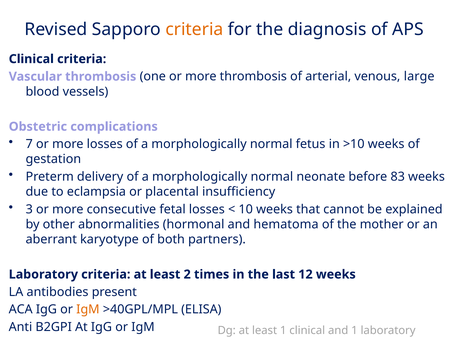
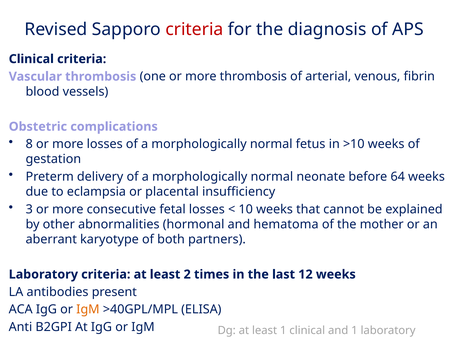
criteria colour: orange -> red (194, 29)
large: large -> fibrin (419, 77)
7: 7 -> 8 (29, 144)
83: 83 -> 64 (398, 177)
